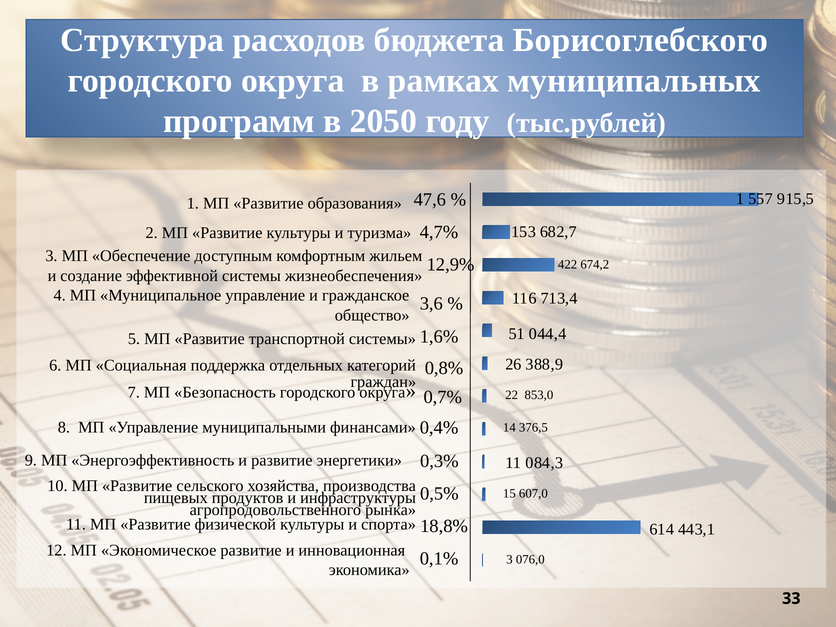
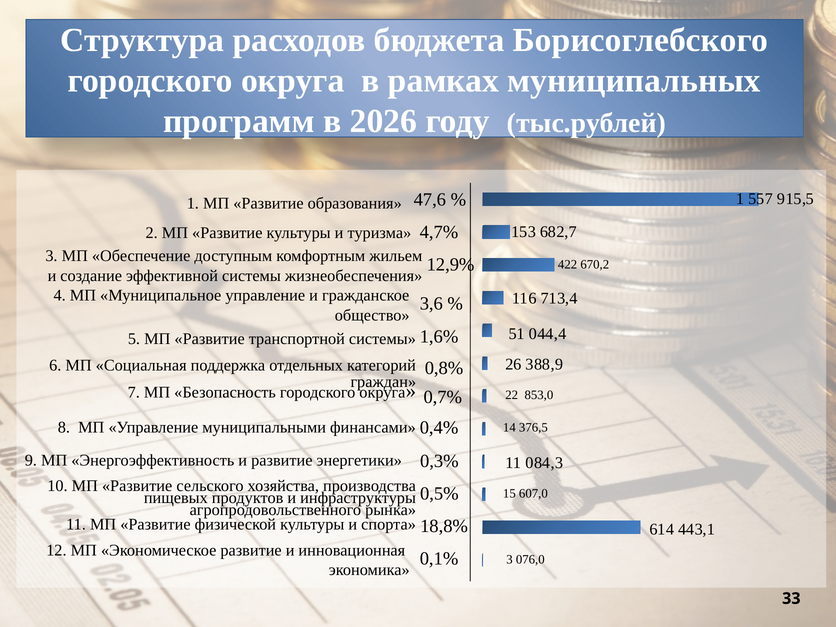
2050: 2050 -> 2026 (383, 121)
674,2: 674,2 -> 670,2 (595, 265)
